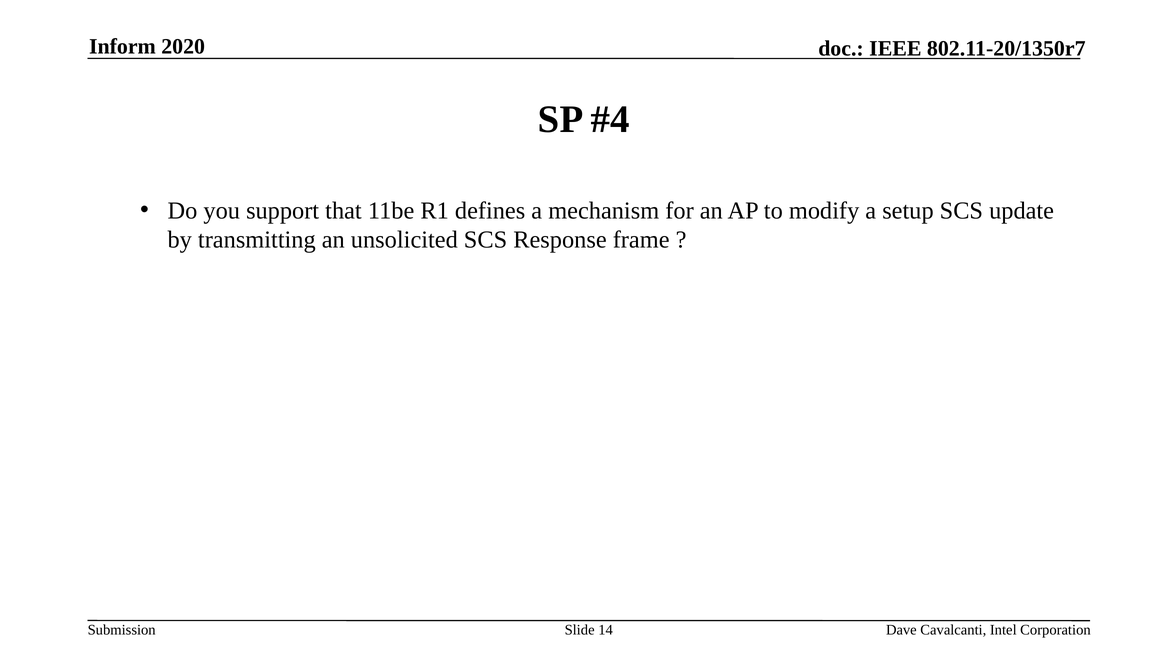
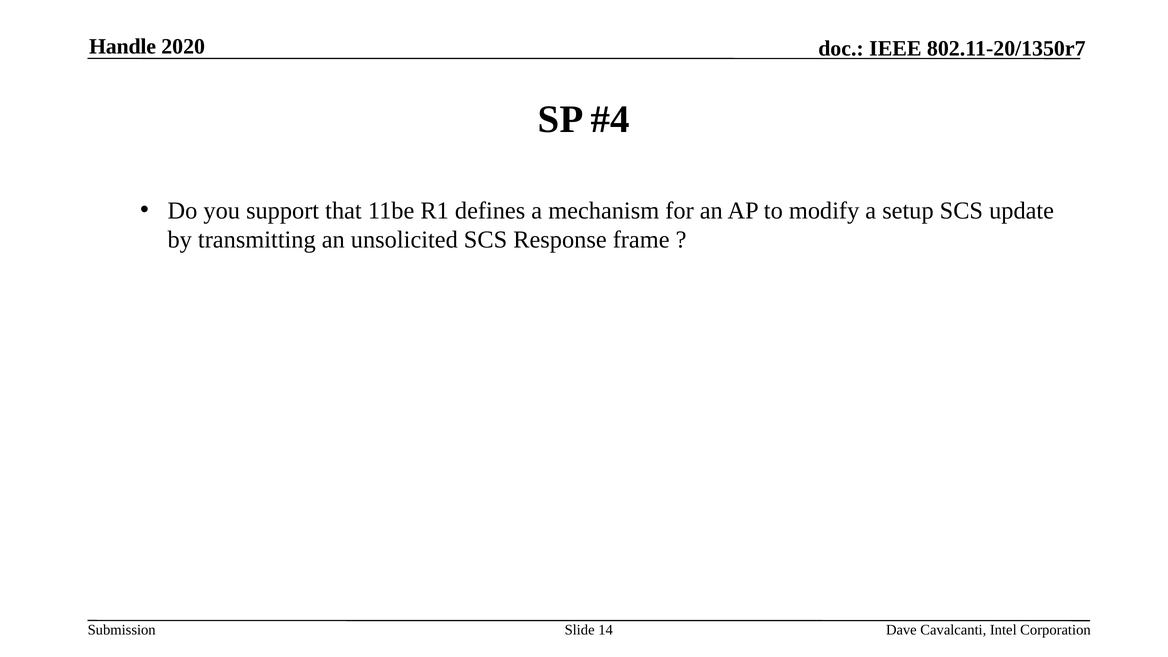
Inform: Inform -> Handle (123, 46)
